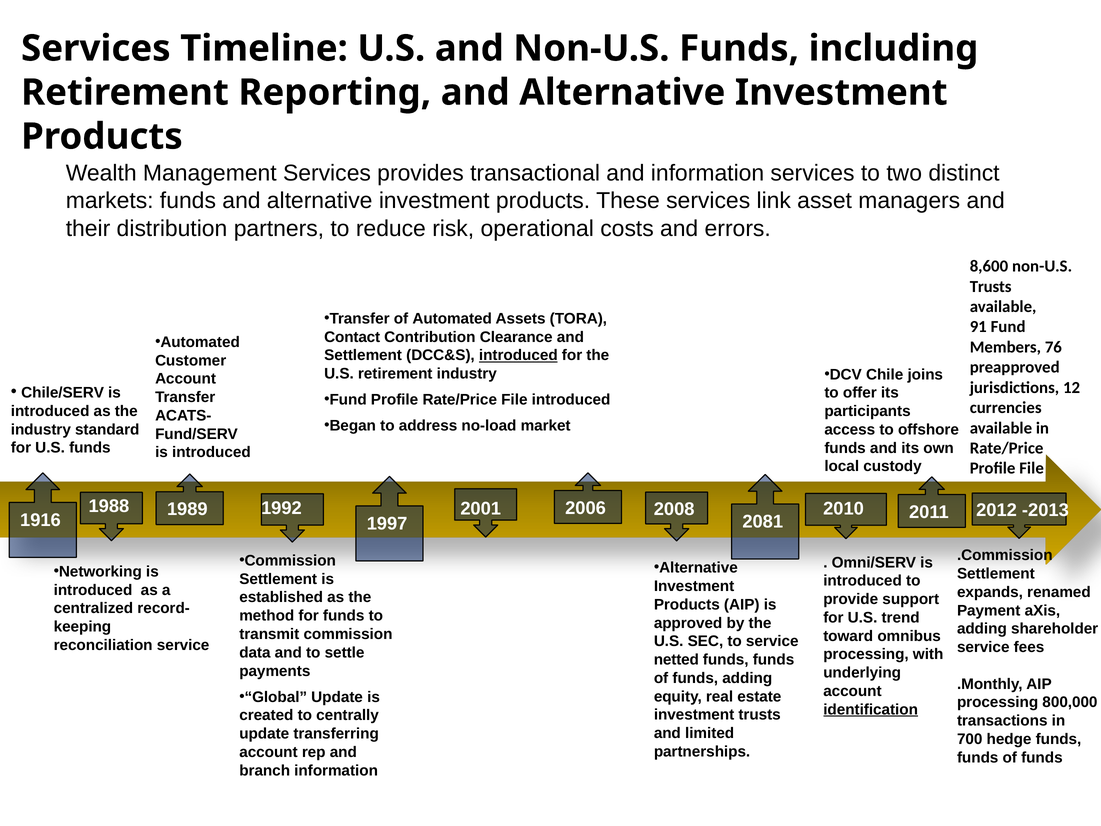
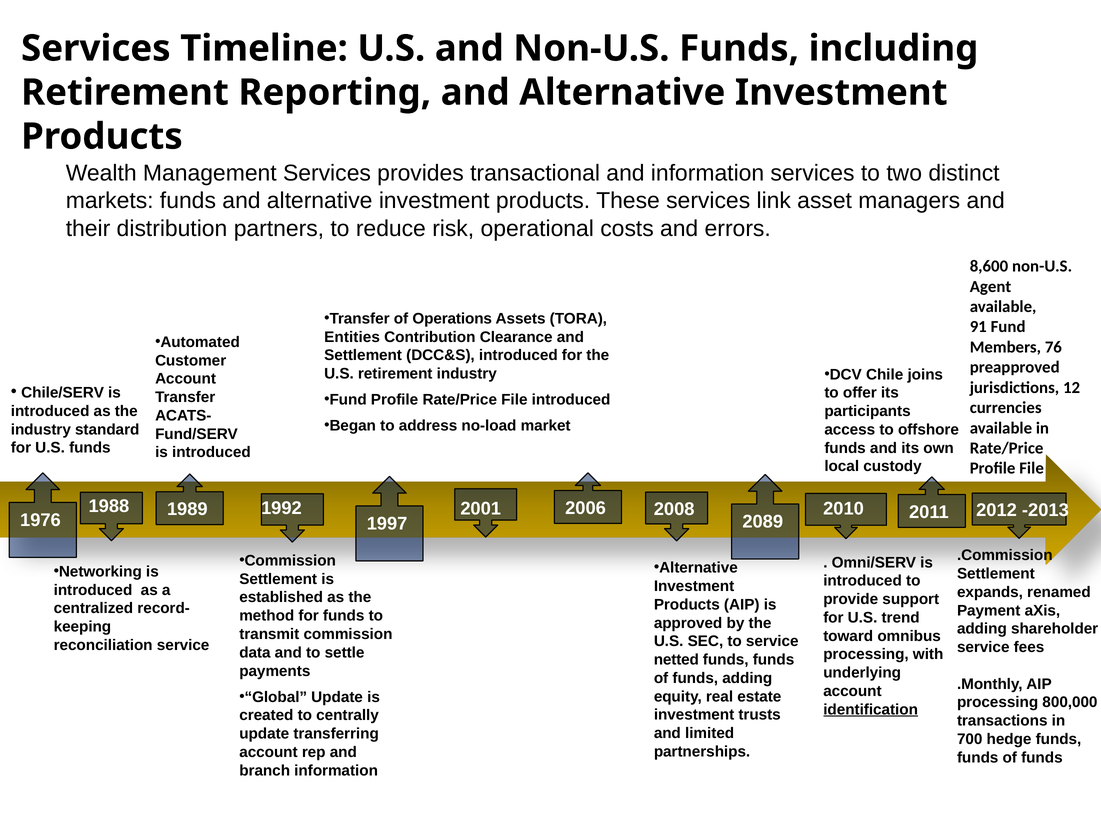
Trusts: Trusts -> Agent (991, 286)
of Automated: Automated -> Operations (452, 319)
Contact: Contact -> Entities (352, 337)
introduced underline: present -> none (518, 355)
1916: 1916 -> 1976 (40, 520)
2081: 2081 -> 2089 (763, 522)
